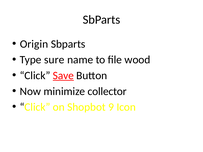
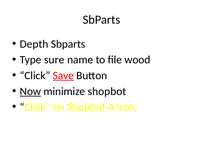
Origin: Origin -> Depth (34, 44)
Now underline: none -> present (30, 91)
minimize collector: collector -> shopbot (107, 91)
9: 9 -> 4 (111, 107)
